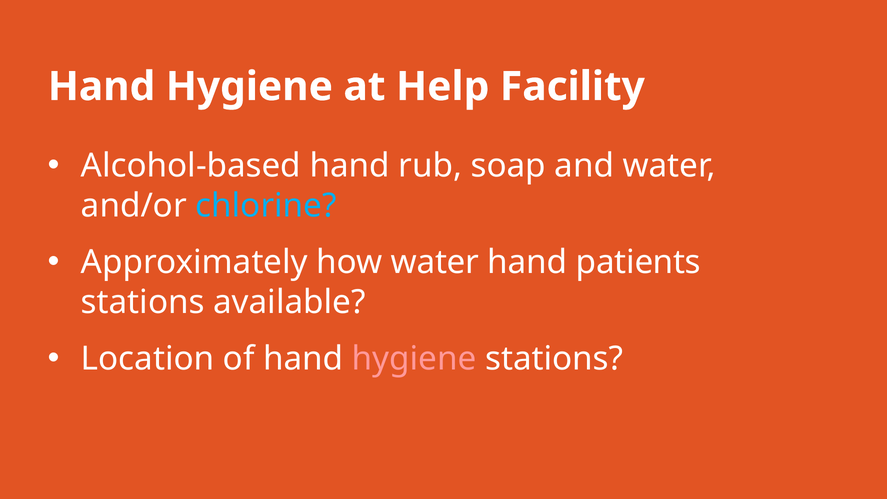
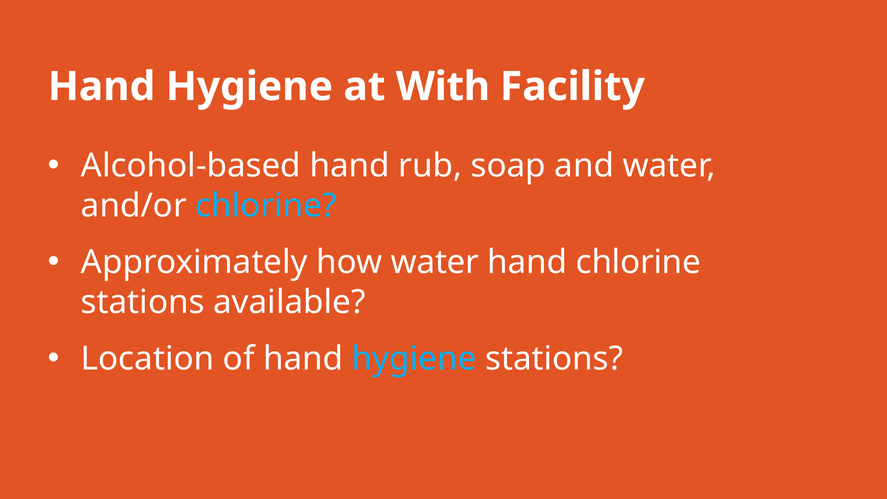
Help: Help -> With (443, 87)
hand patients: patients -> chlorine (638, 262)
hygiene colour: pink -> light blue (414, 359)
